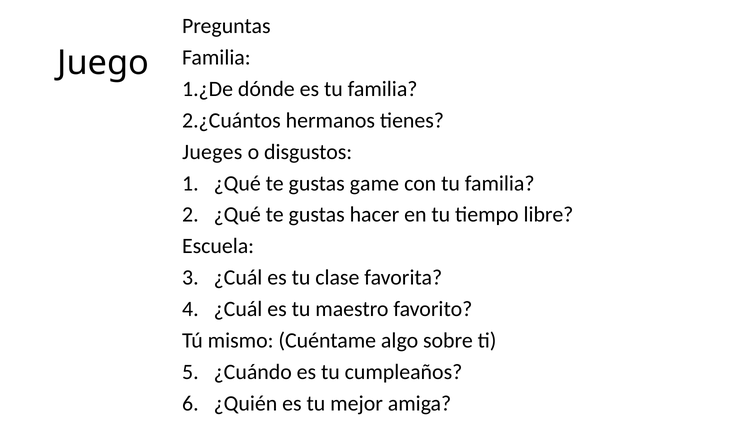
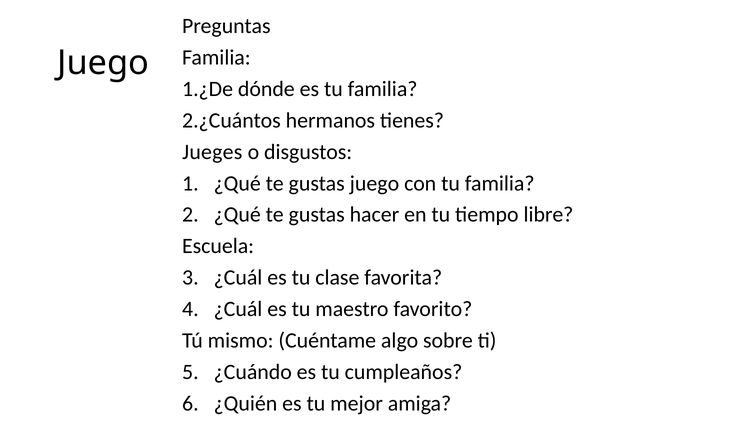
gustas game: game -> juego (374, 183)
